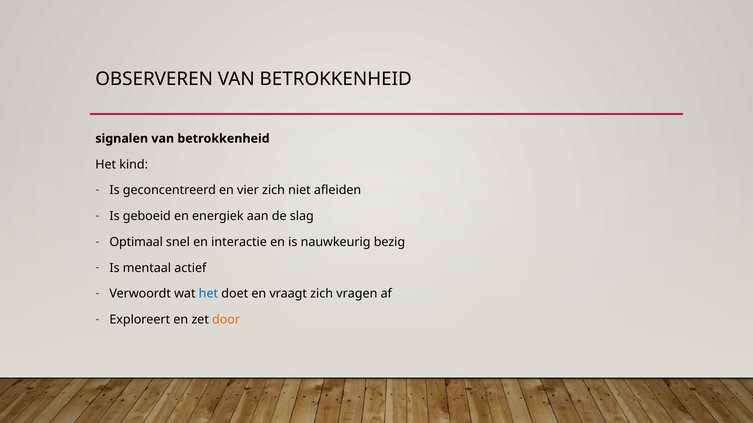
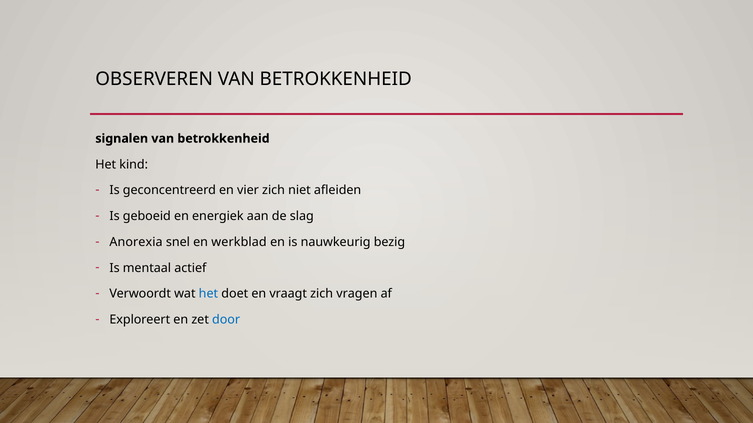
Optimaal: Optimaal -> Anorexia (136, 242)
interactie: interactie -> werkblad (239, 242)
door colour: orange -> blue (226, 320)
